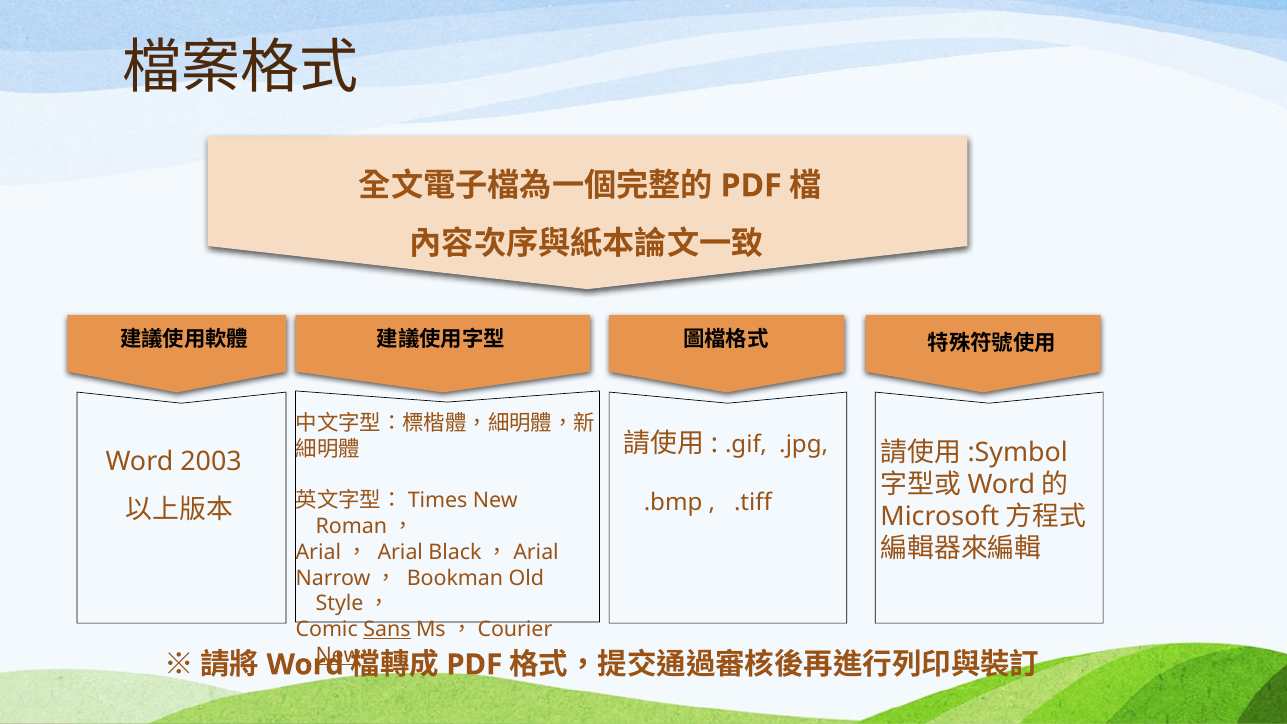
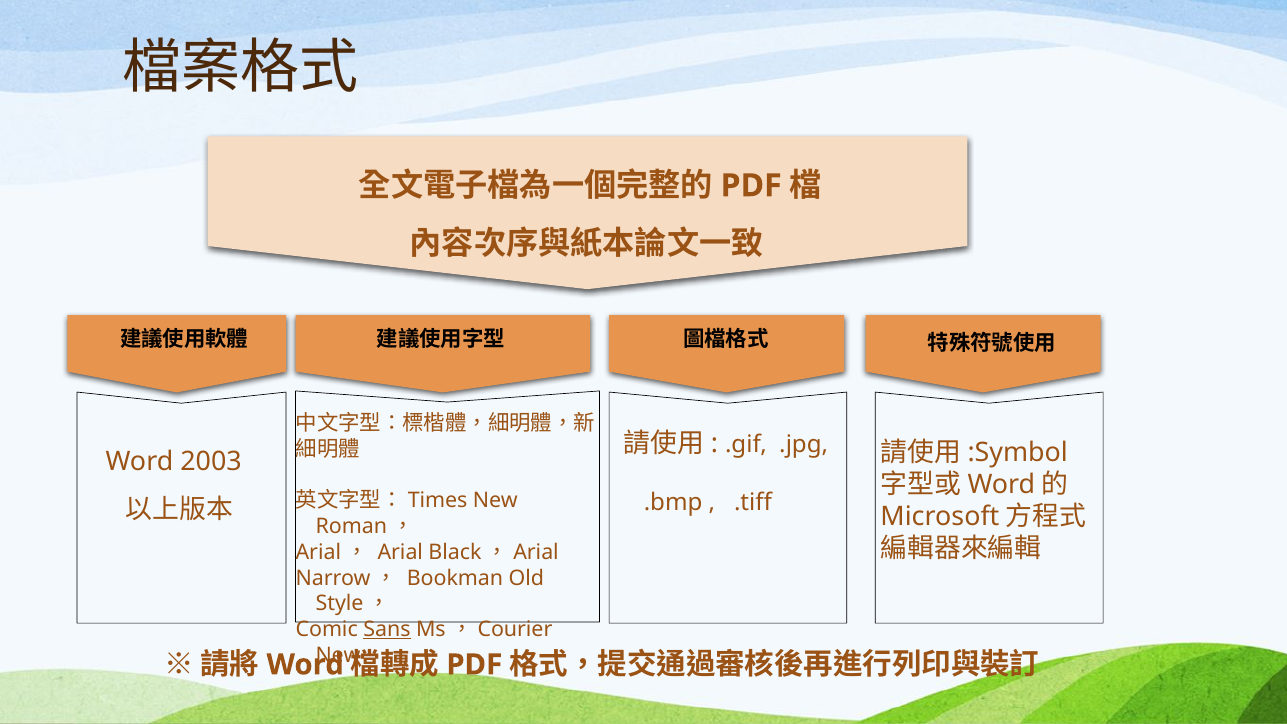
New underline: present -> none (338, 655)
